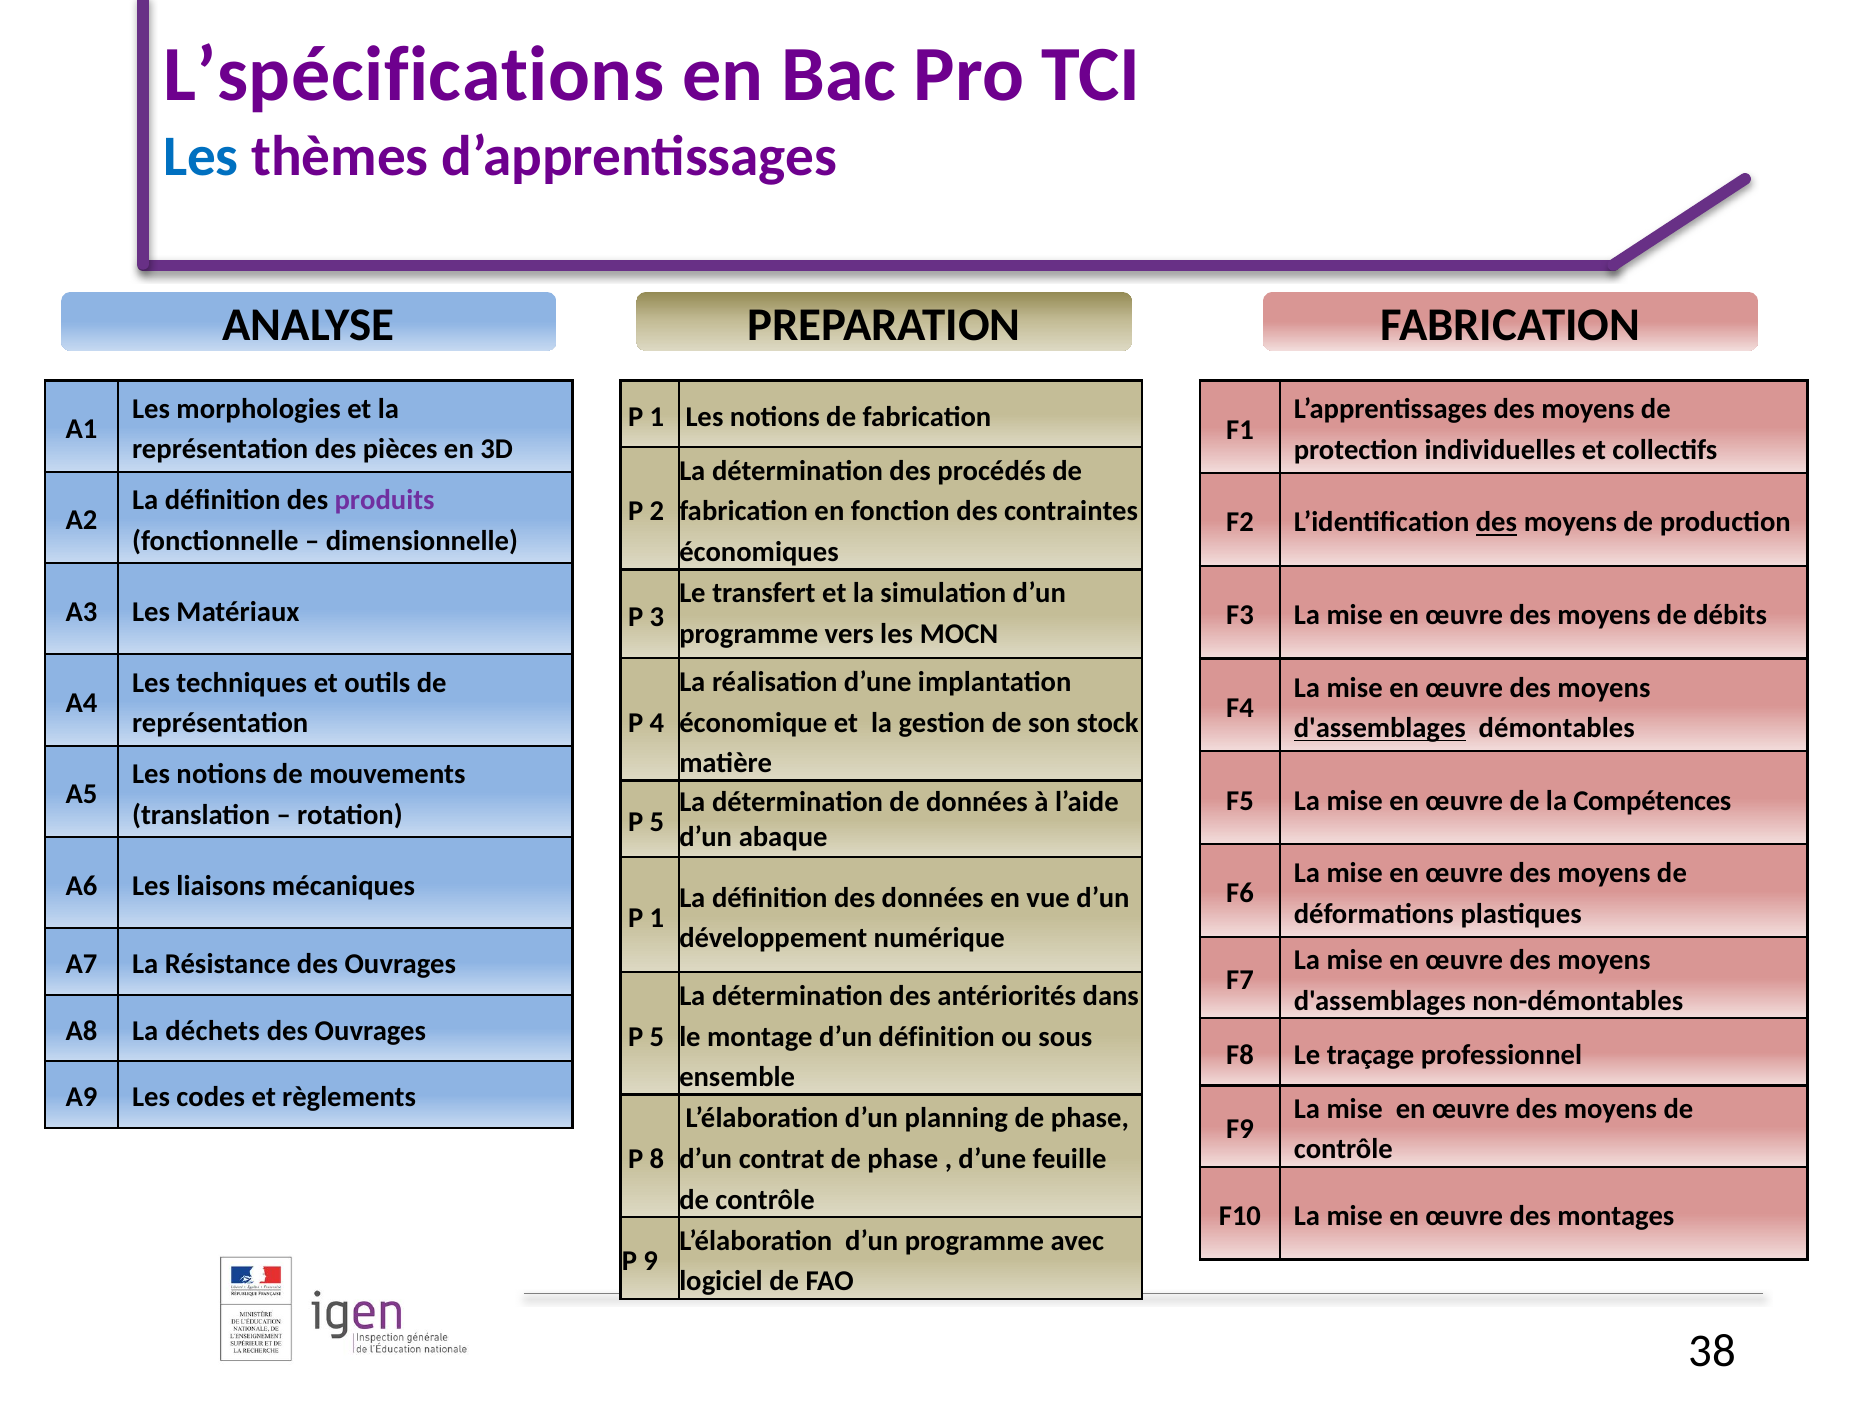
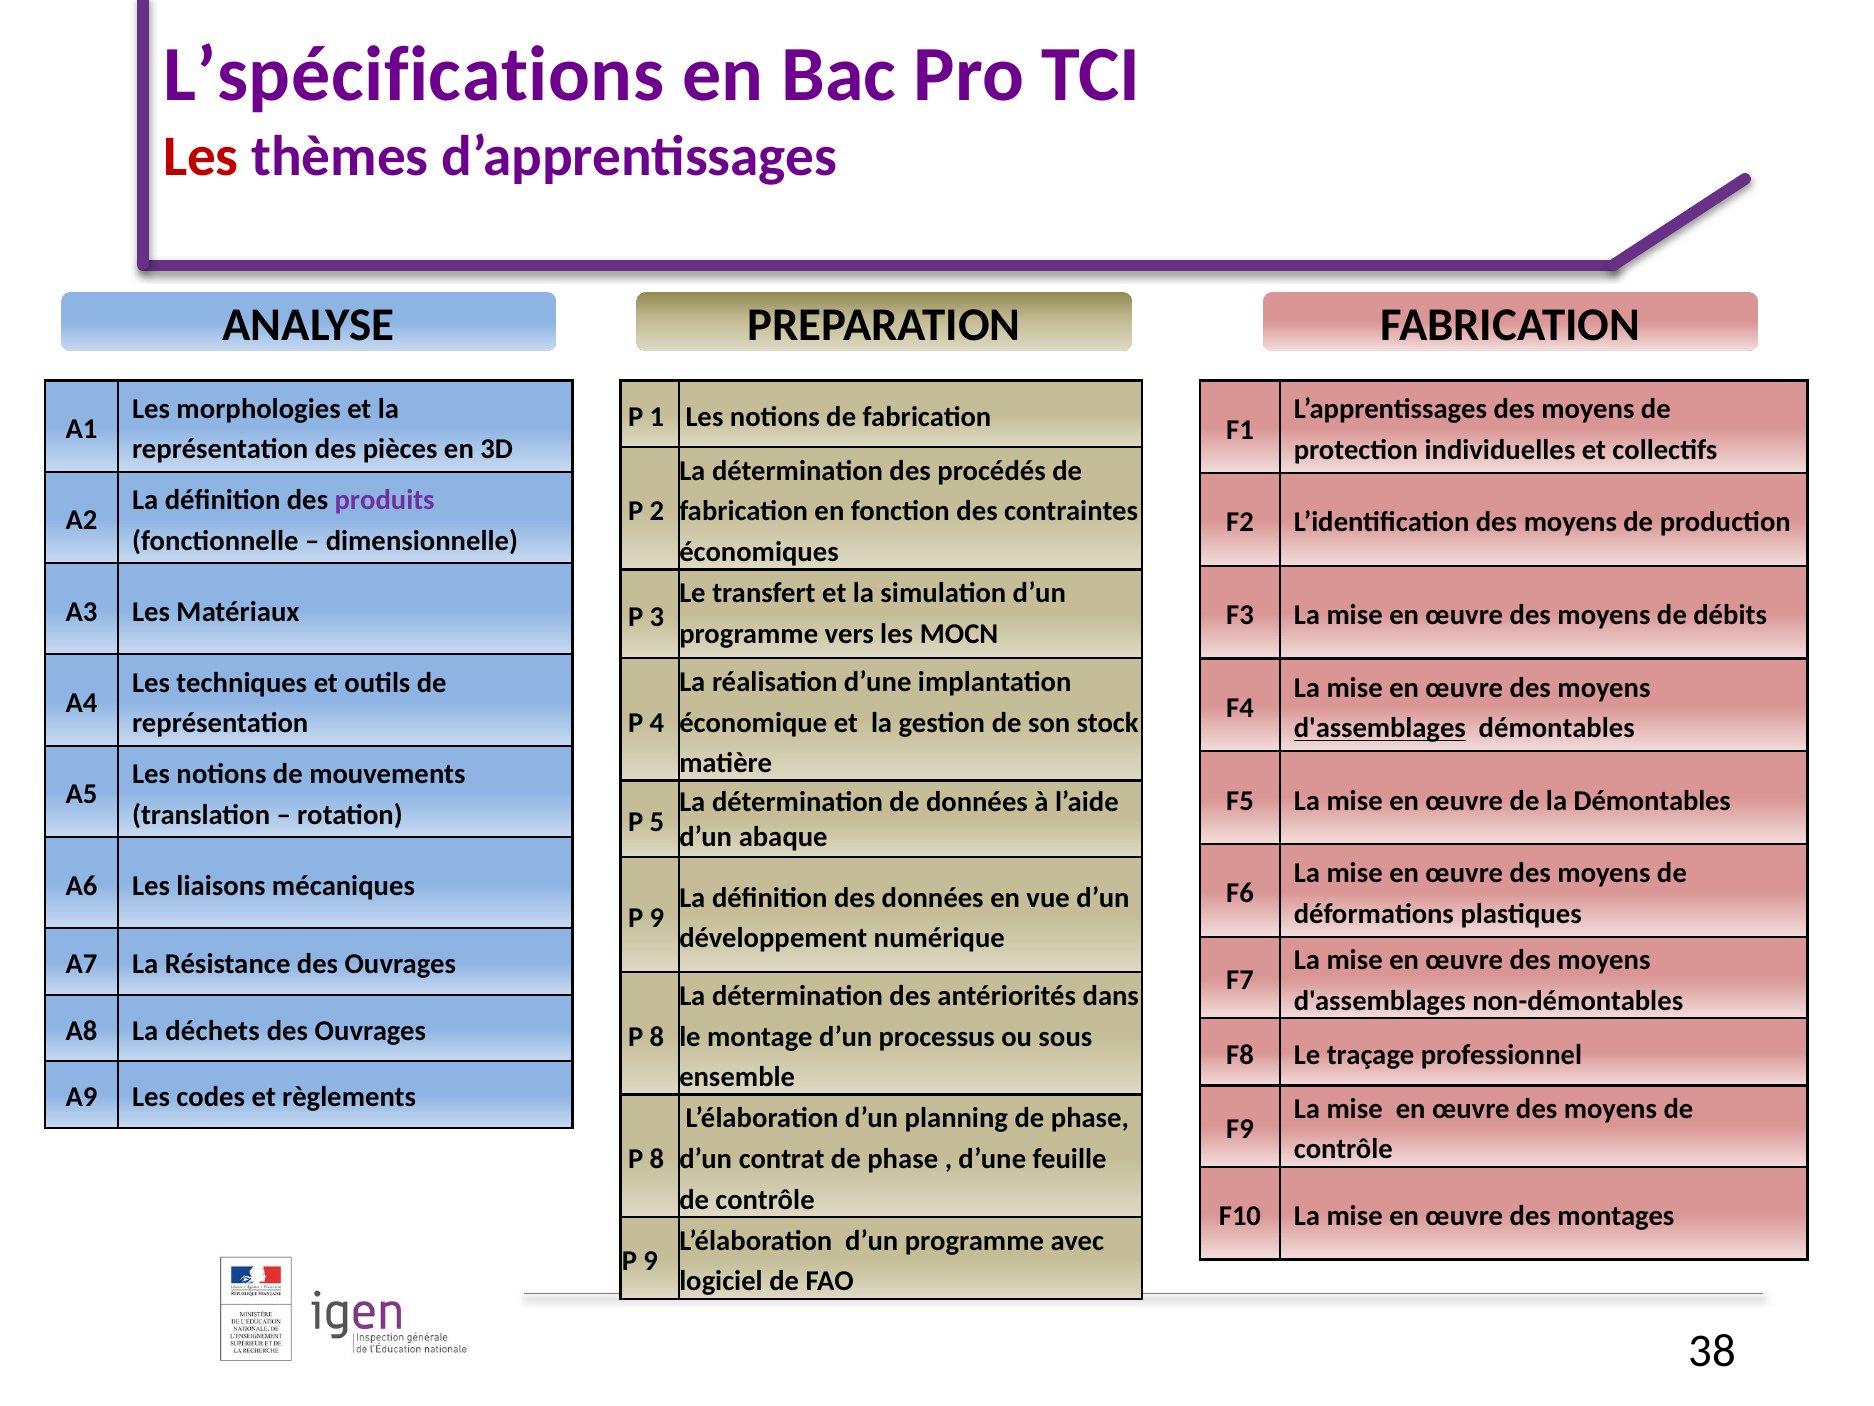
Les colour: blue -> red (201, 157)
des underline: present -> none (1496, 522)
la Compétences: Compétences -> Démontables (1652, 800)
1: 1 -> 9 (657, 918)
5: 5 -> 8 (657, 1036)
d’un définition: définition -> processus (937, 1036)
